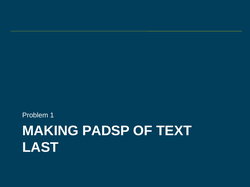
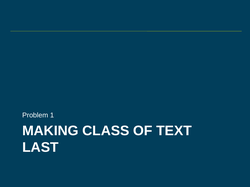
PADSP: PADSP -> CLASS (106, 131)
